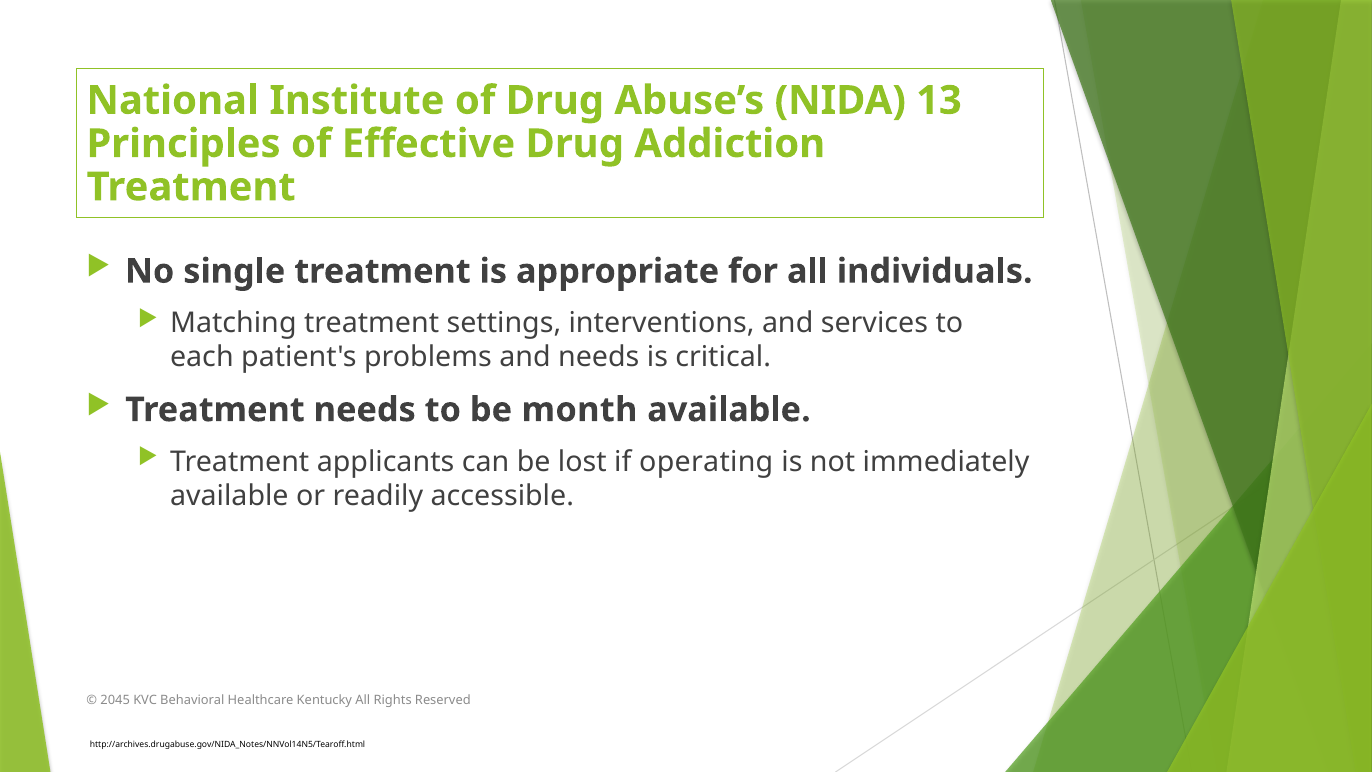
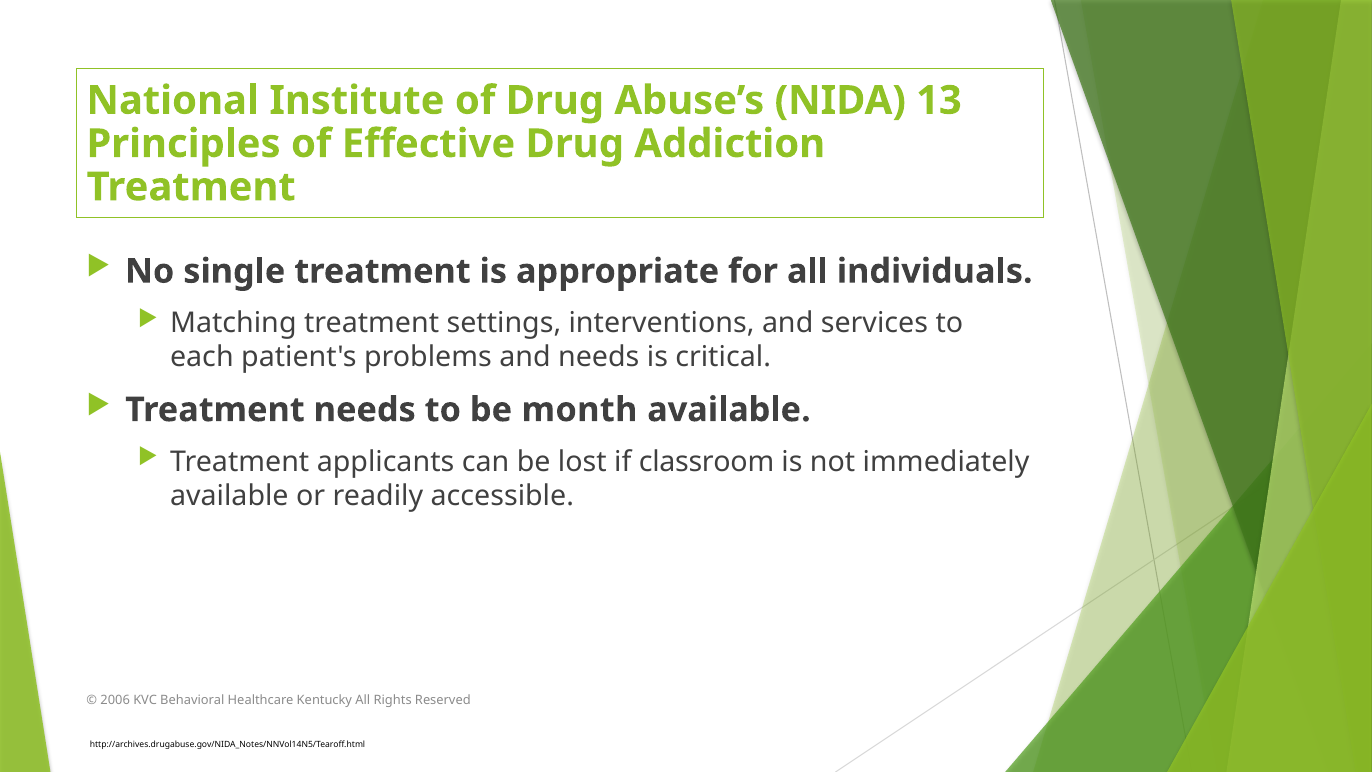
operating: operating -> classroom (707, 461)
2045: 2045 -> 2006 (115, 700)
